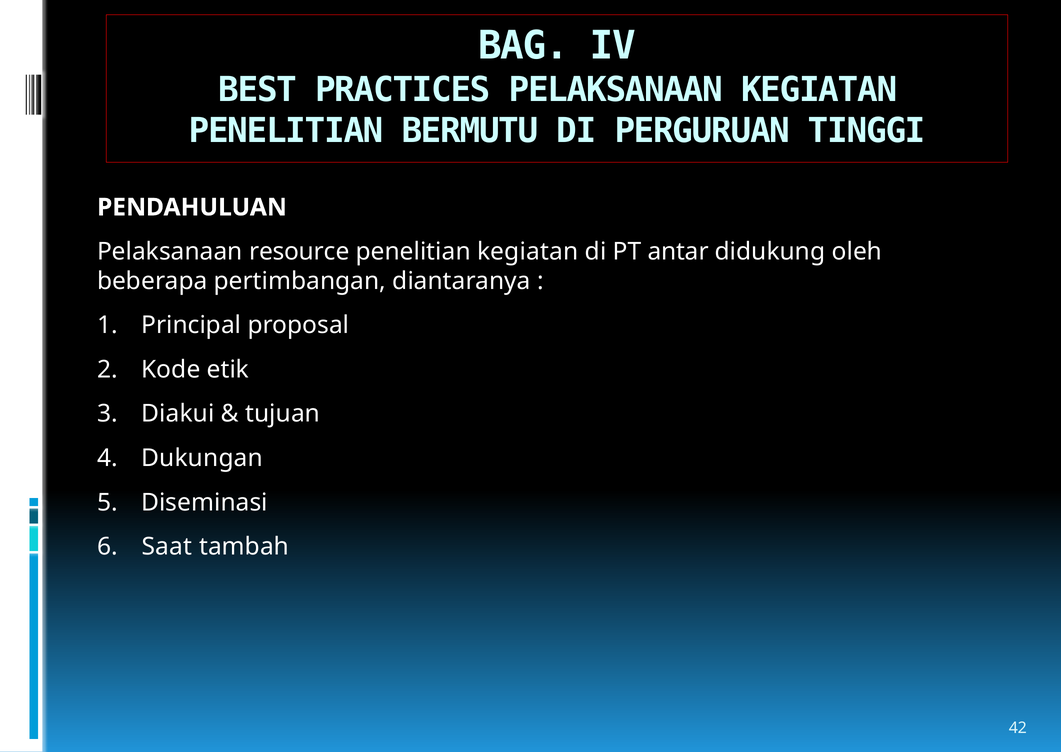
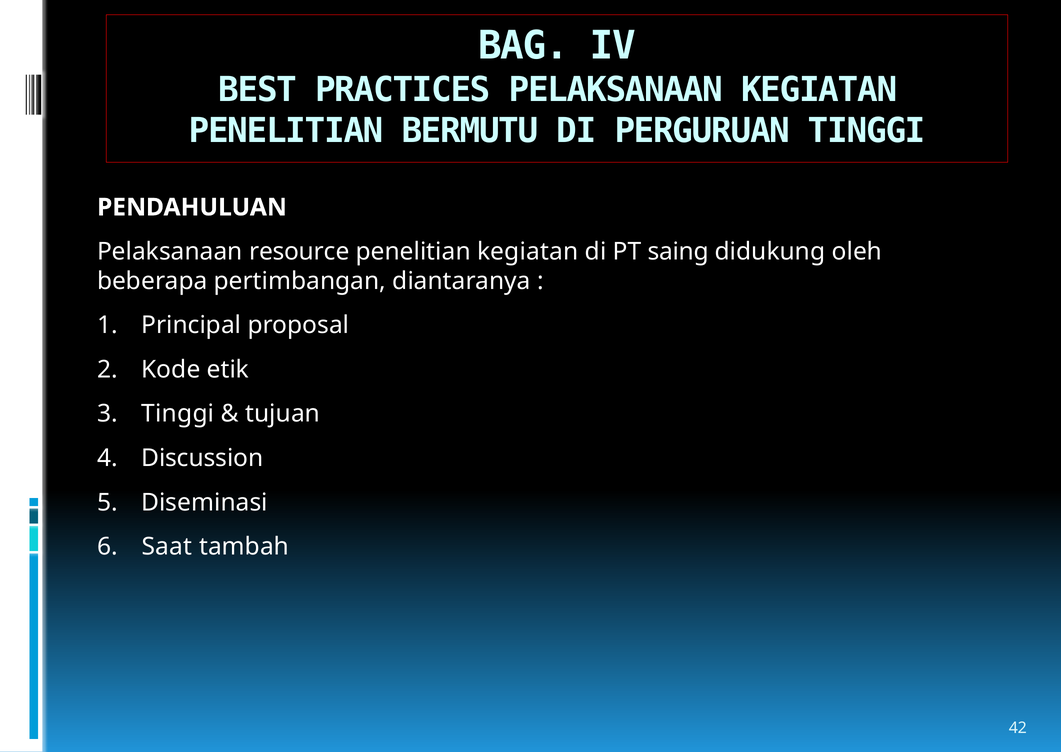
antar: antar -> saing (678, 251)
Diakui: Diakui -> Tinggi (178, 414)
Dukungan: Dukungan -> Discussion (202, 458)
